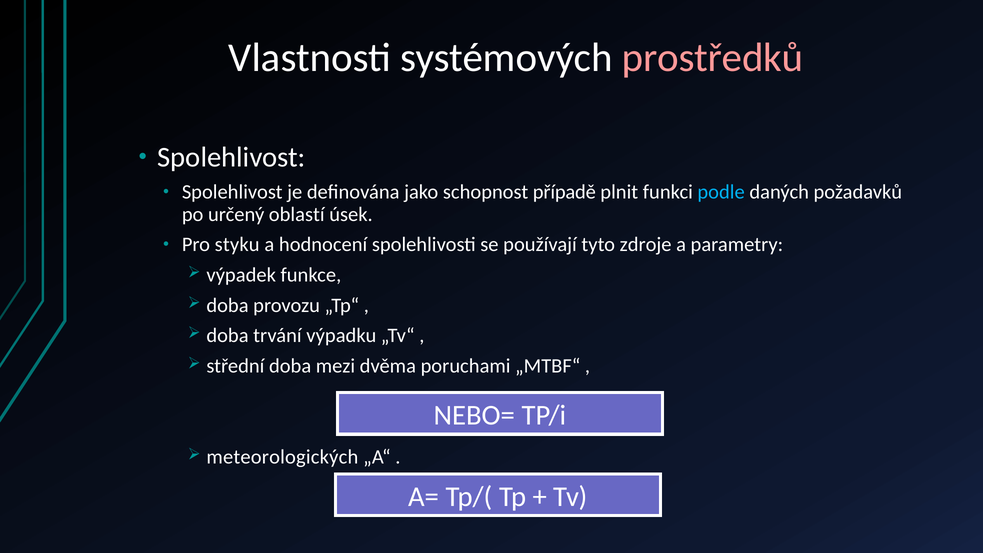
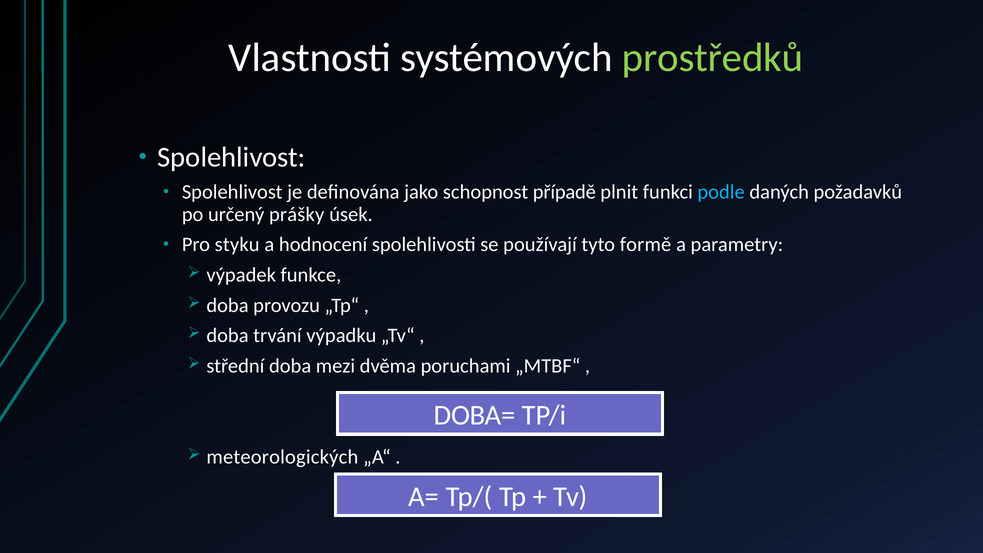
prostředků colour: pink -> light green (713, 58)
oblastí: oblastí -> prášky (297, 214)
zdroje: zdroje -> formě (646, 245)
NEBO=: NEBO= -> DOBA= (475, 415)
